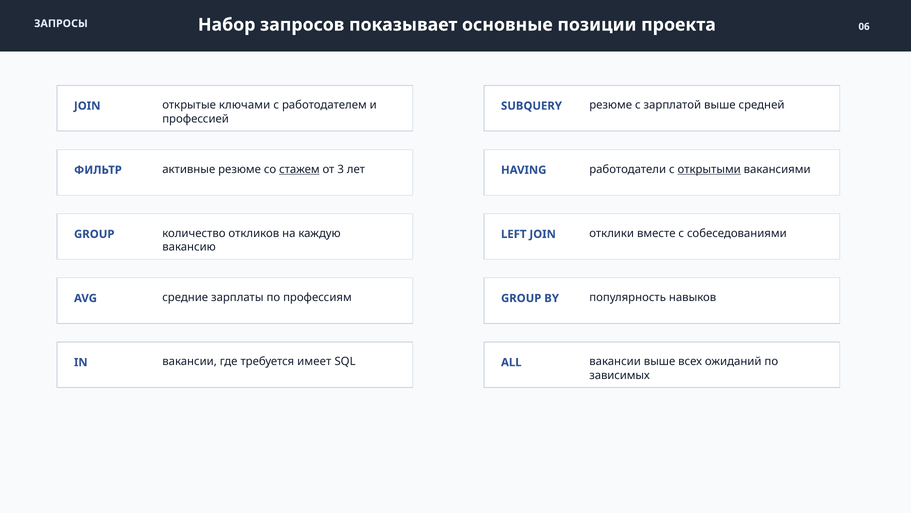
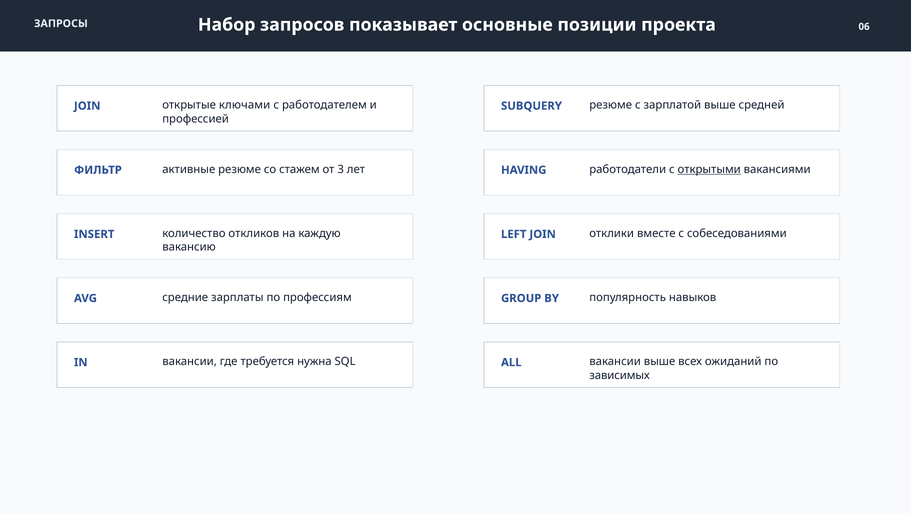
стажем underline: present -> none (299, 169)
GROUP: GROUP -> INSERT (94, 234)
имеет: имеет -> нужна (314, 361)
